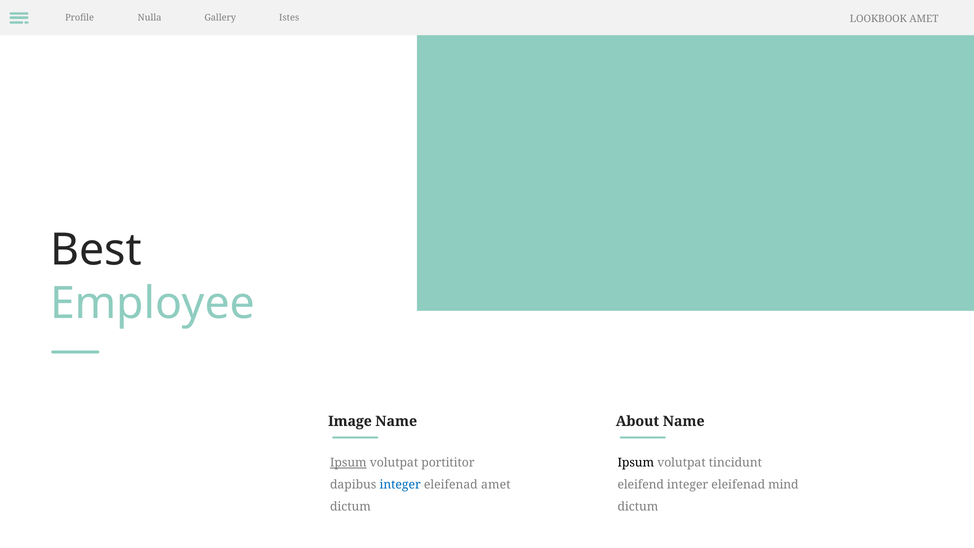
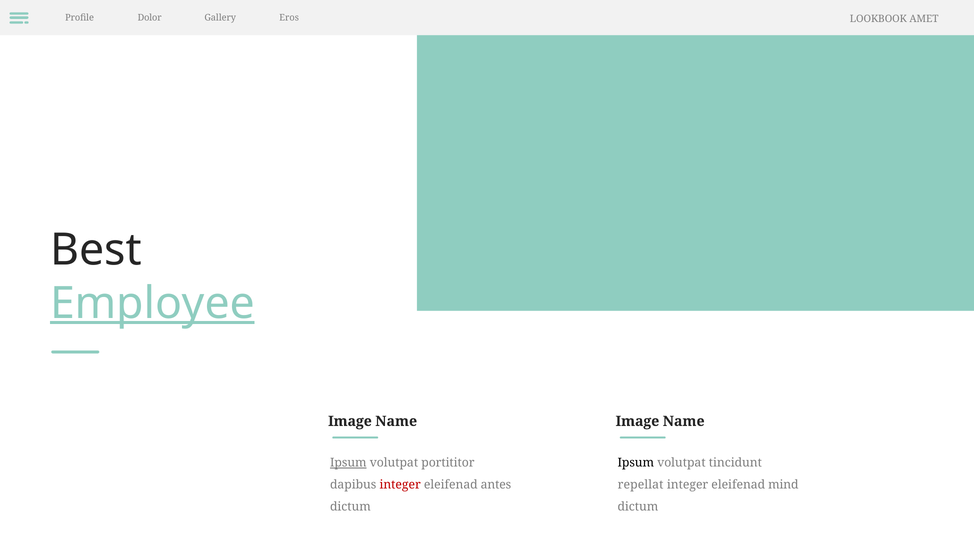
Nulla: Nulla -> Dolor (150, 18)
Istes: Istes -> Eros (289, 18)
Employee underline: none -> present (152, 303)
About: About -> Image (637, 421)
integer colour: blue -> red (400, 484)
eleifenad amet: amet -> antes (496, 484)
eleifend: eleifend -> repellat (641, 484)
